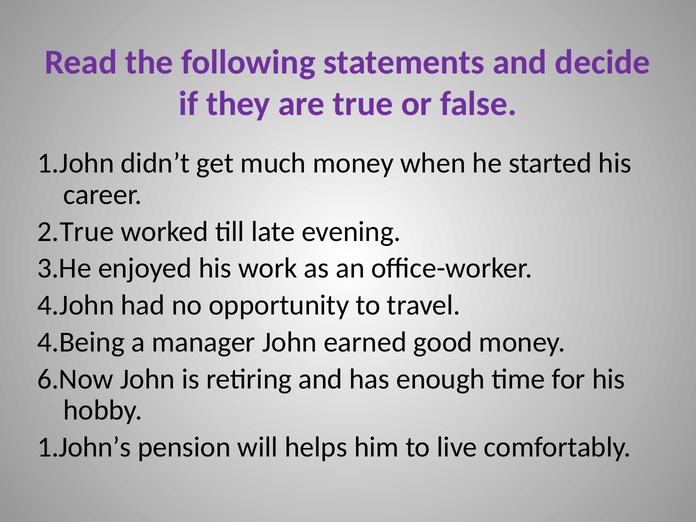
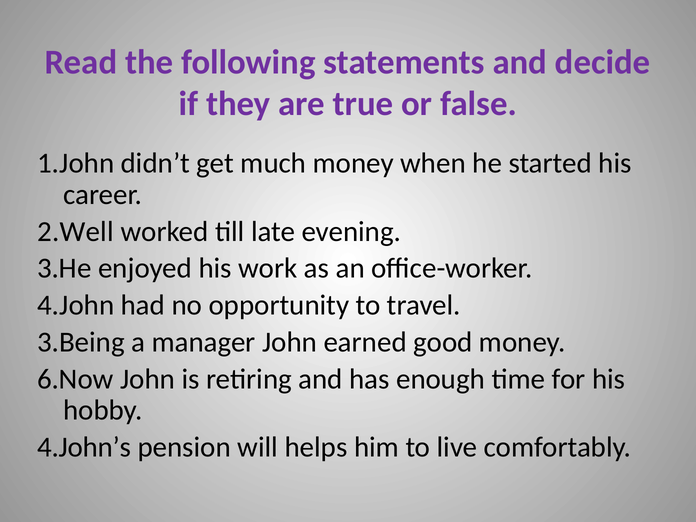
2.True: 2.True -> 2.Well (76, 232)
4.Being: 4.Being -> 3.Being (81, 342)
1.John’s: 1.John’s -> 4.John’s (84, 447)
